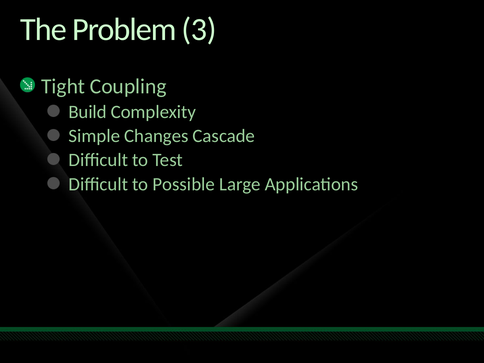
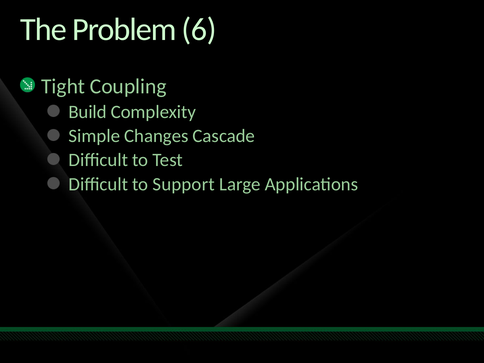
3: 3 -> 6 (199, 29)
Possible: Possible -> Support (184, 184)
